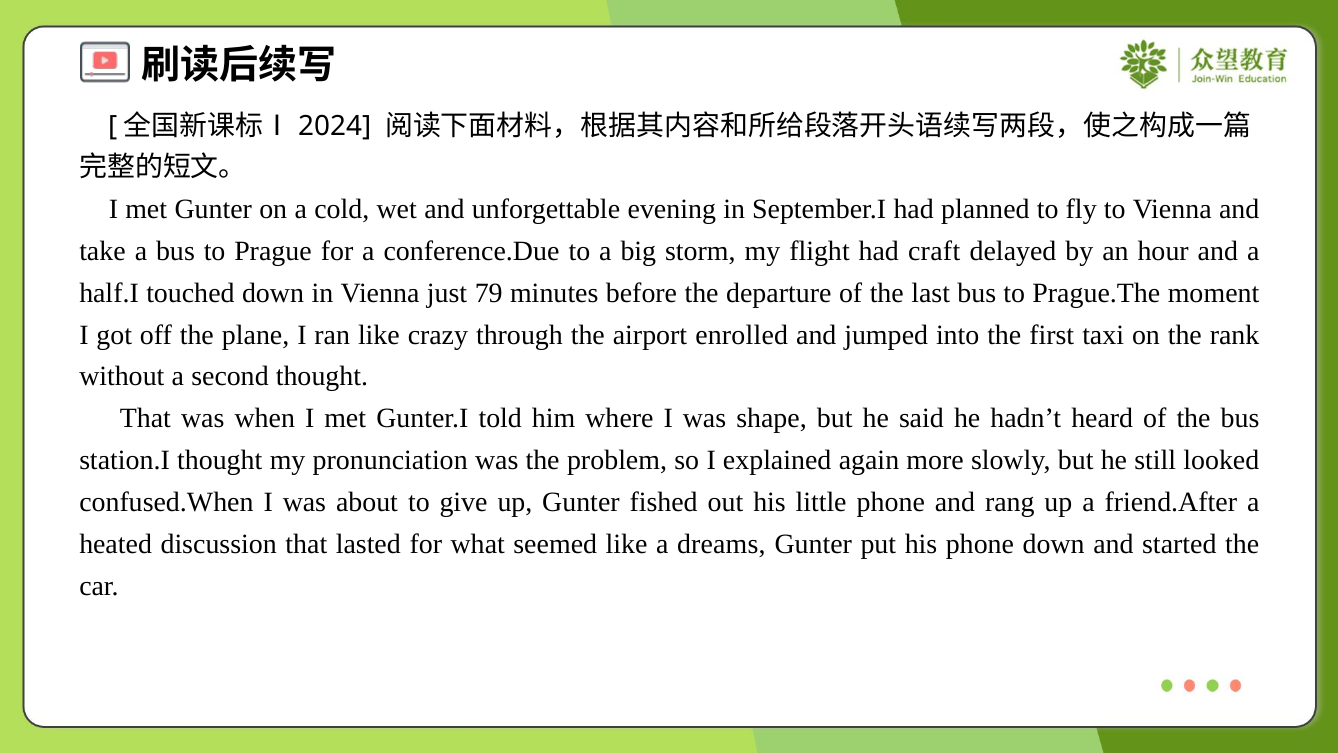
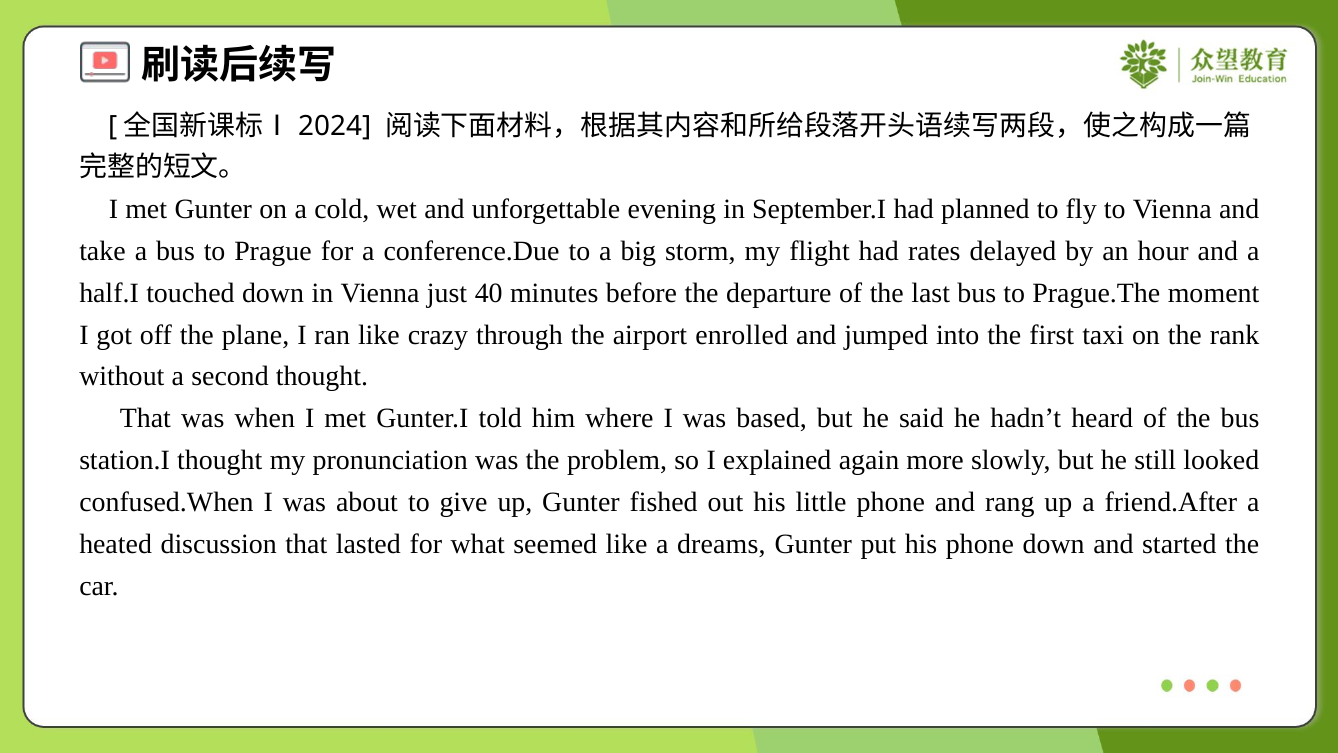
craft: craft -> rates (934, 251)
79: 79 -> 40 (489, 293)
shape: shape -> based (772, 418)
